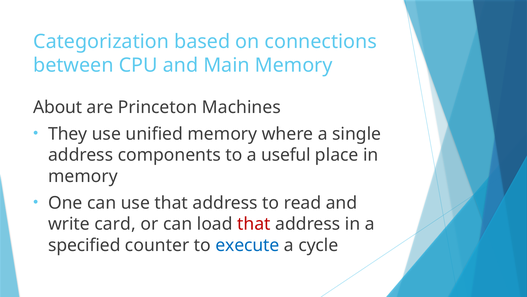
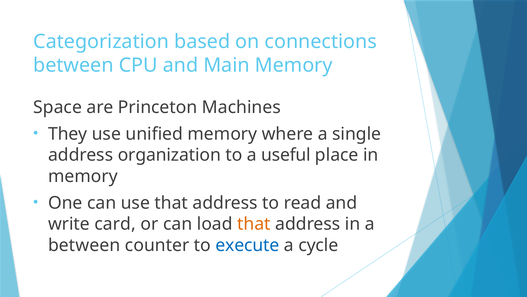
About: About -> Space (58, 107)
components: components -> organization (169, 155)
that colour: red -> orange (254, 224)
specified: specified -> between (84, 245)
